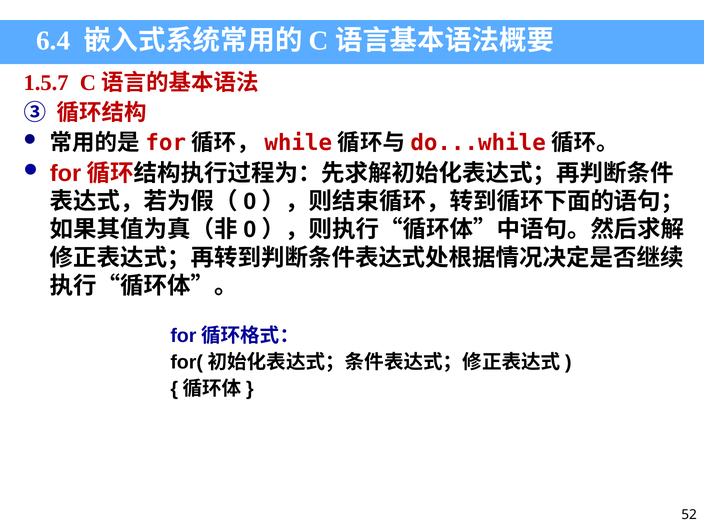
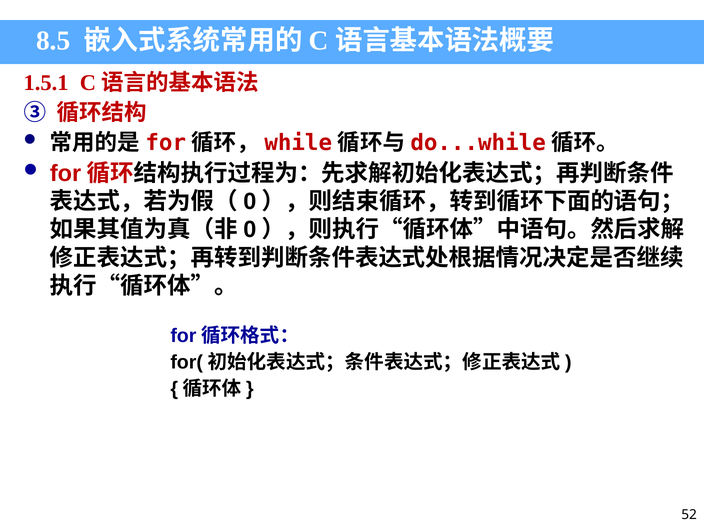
6.4: 6.4 -> 8.5 (53, 41)
1.5.7: 1.5.7 -> 1.5.1 (46, 83)
